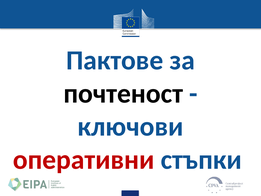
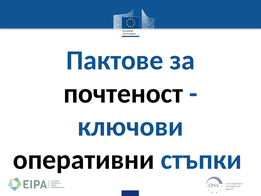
оперативни colour: red -> black (84, 160)
